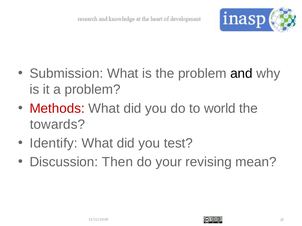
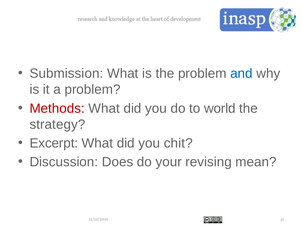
and colour: black -> blue (241, 74)
towards: towards -> strategy (57, 125)
Identify: Identify -> Excerpt (54, 143)
test: test -> chit (178, 143)
Then: Then -> Does (118, 162)
